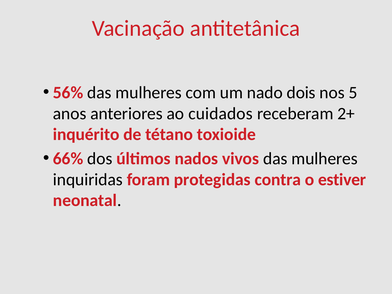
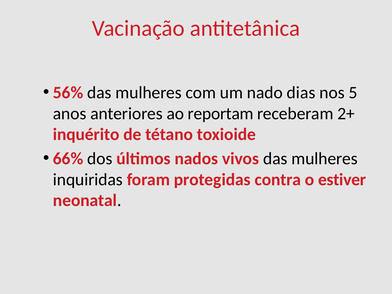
dois: dois -> dias (301, 93)
cuidados: cuidados -> reportam (221, 114)
